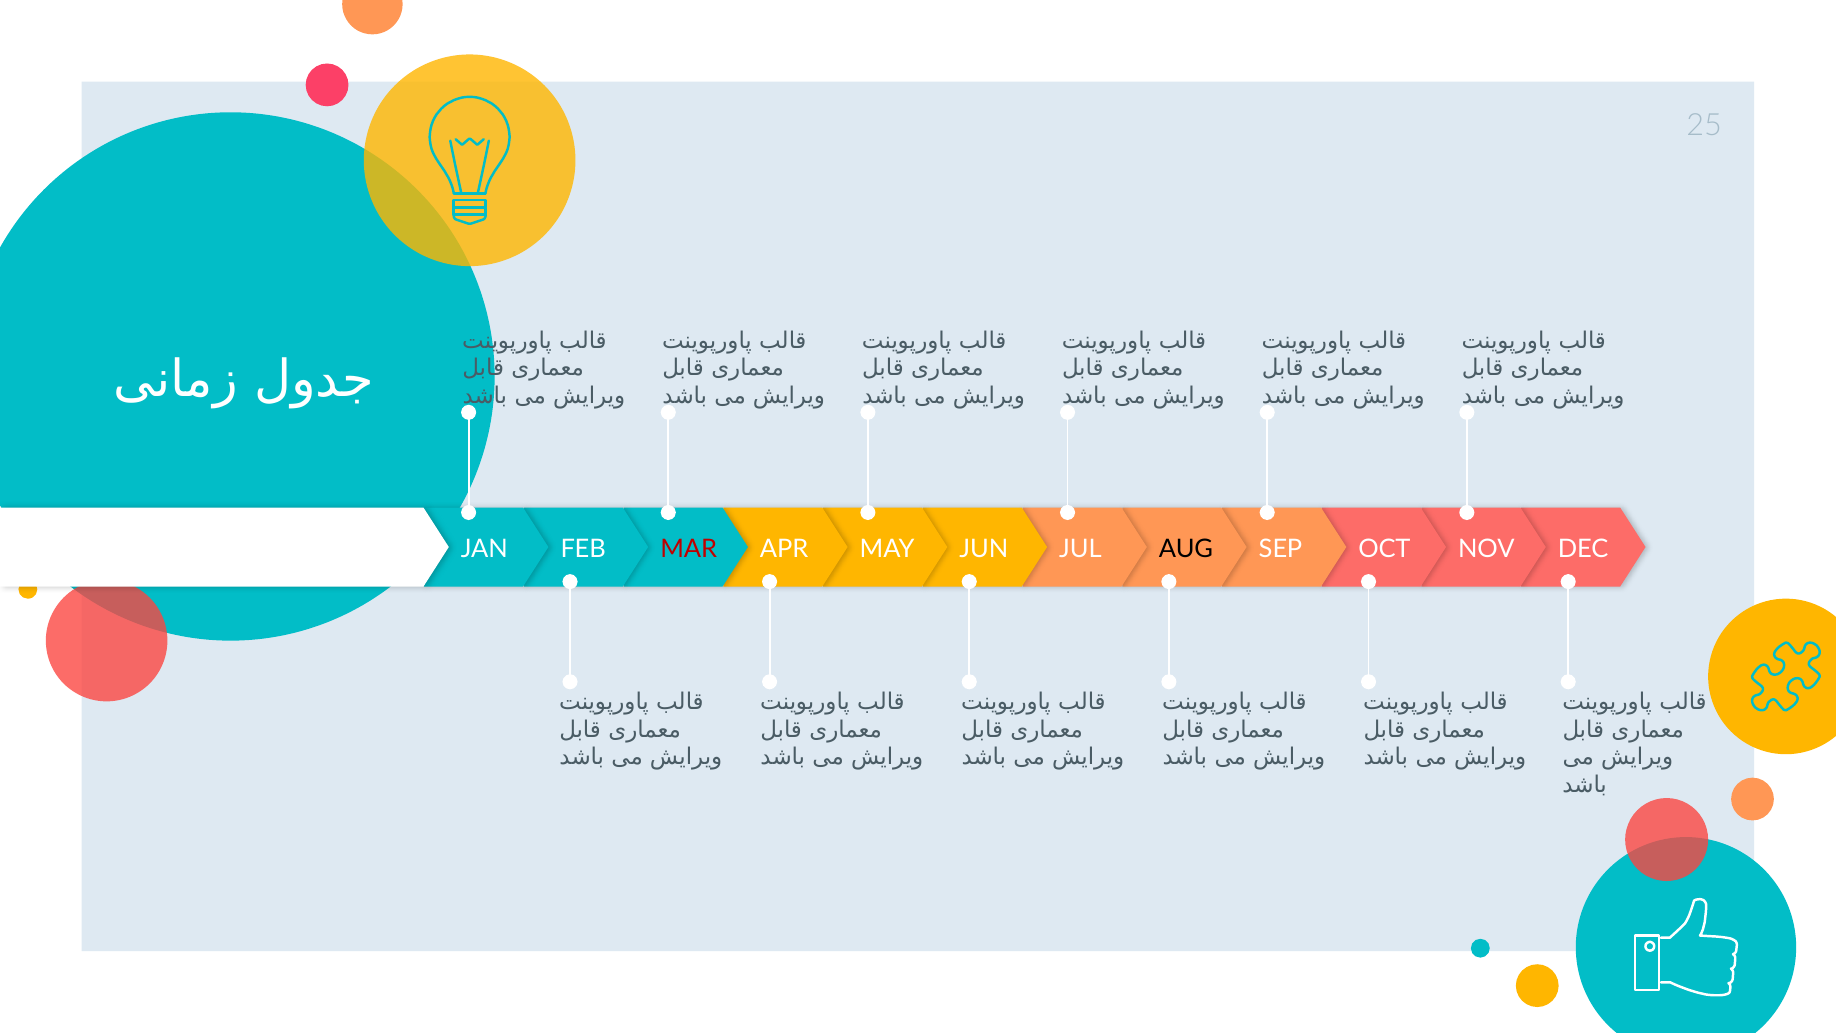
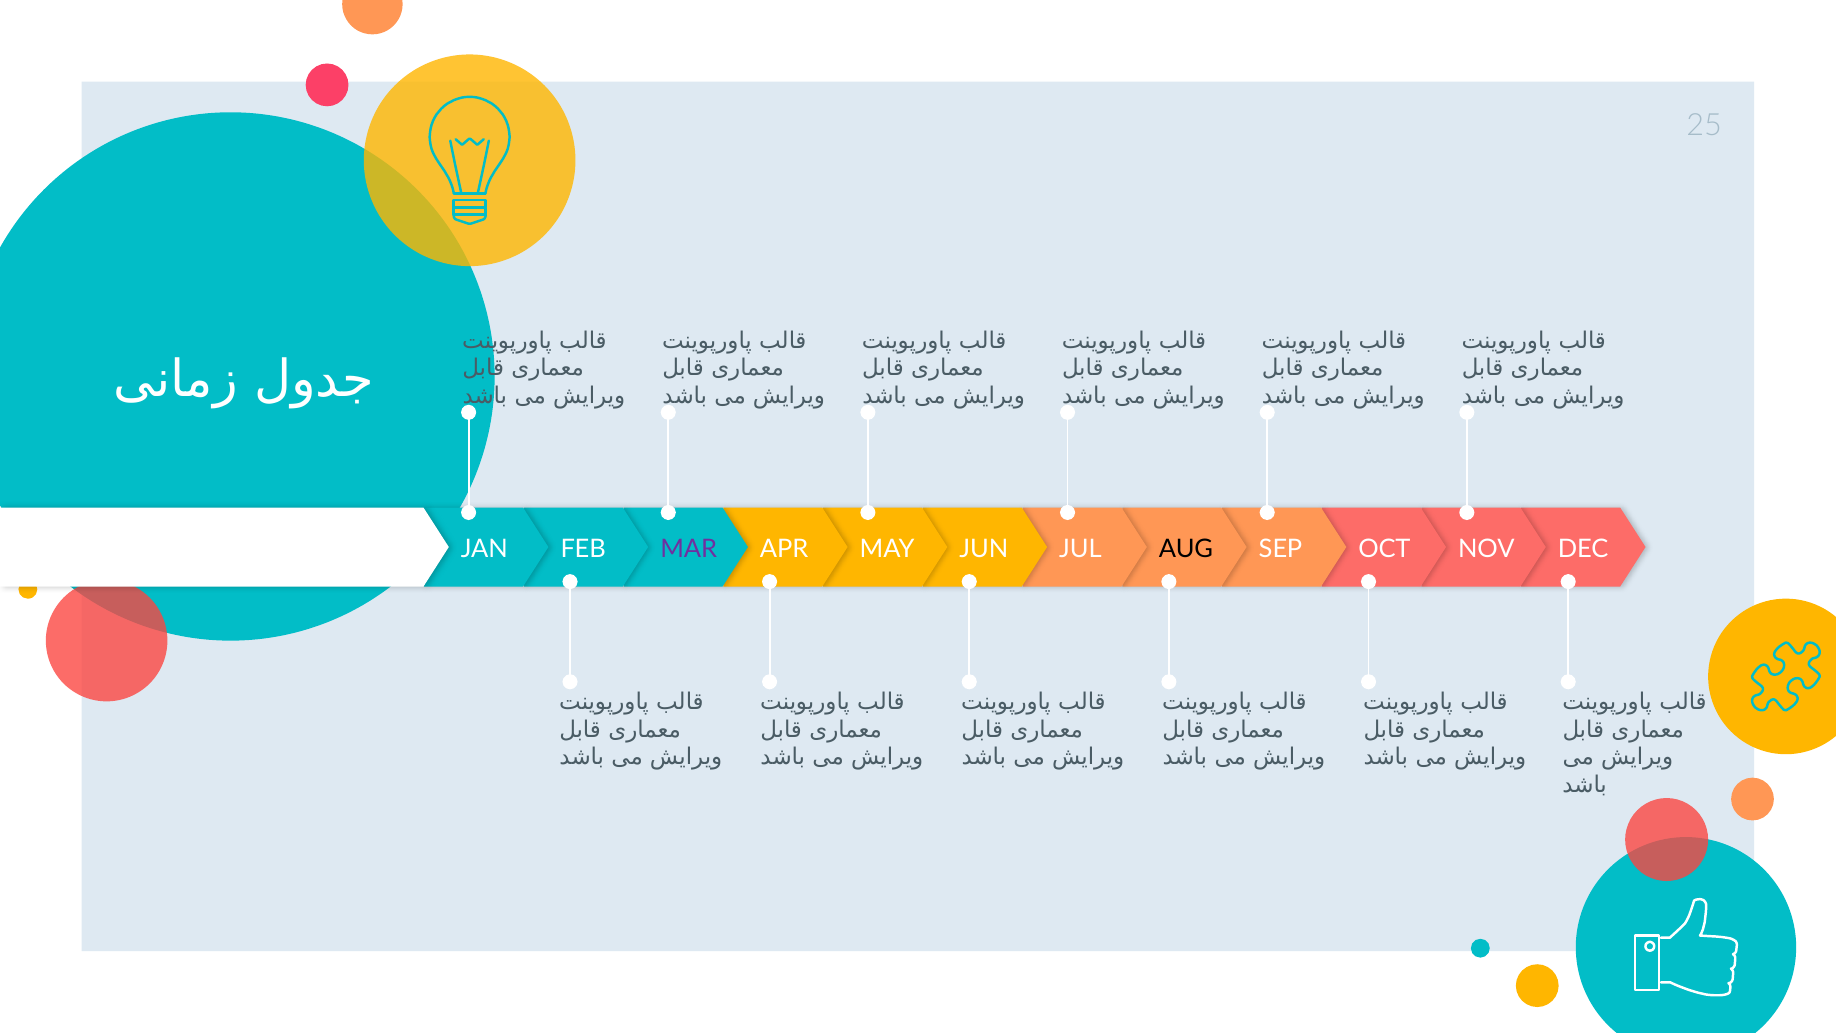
MAR colour: red -> purple (689, 549)
